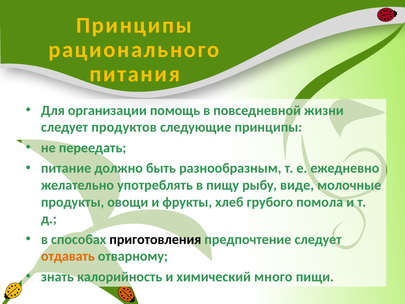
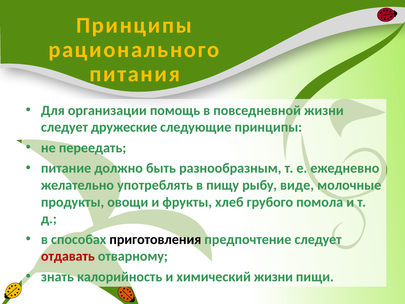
продуктов: продуктов -> дружеские (124, 127)
отдавать colour: orange -> red (68, 256)
химический много: много -> жизни (273, 277)
